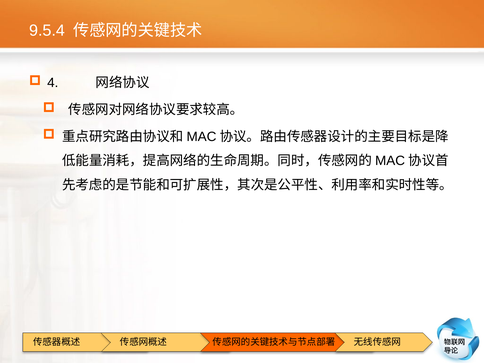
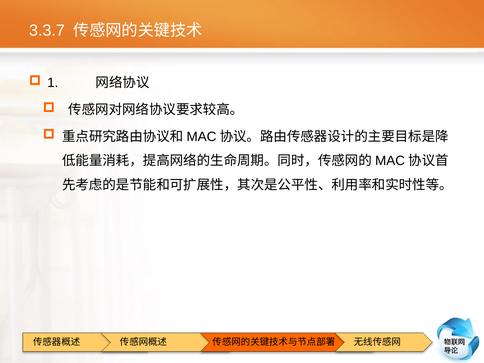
9.5.4: 9.5.4 -> 3.3.7 (47, 31)
4: 4 -> 1 (53, 83)
